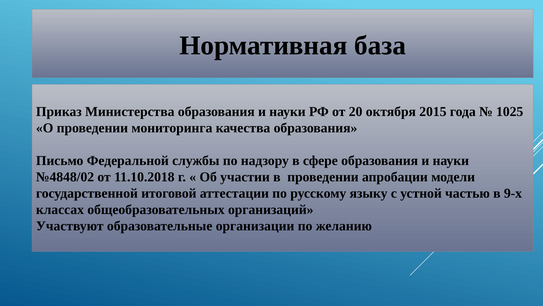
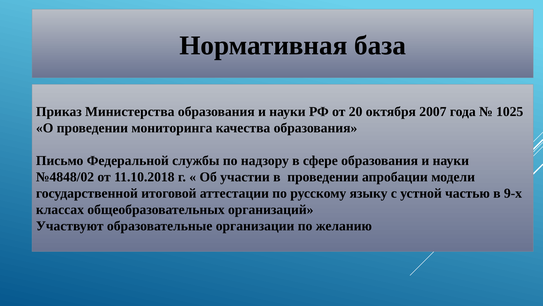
2015: 2015 -> 2007 (433, 112)
